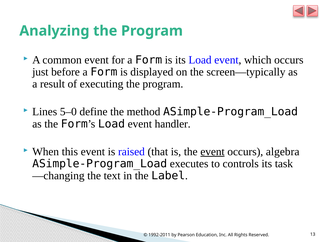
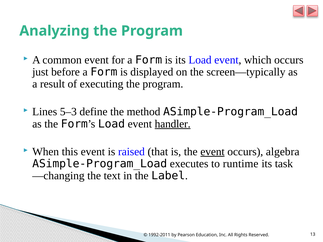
5–0: 5–0 -> 5–3 (68, 112)
handler underline: none -> present (173, 124)
controls: controls -> runtime (241, 164)
